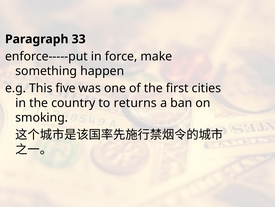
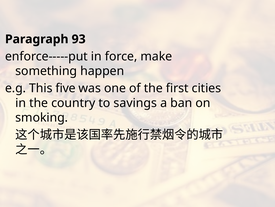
33: 33 -> 93 (79, 39)
returns: returns -> savings (135, 103)
